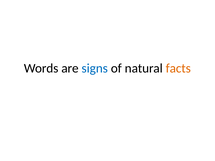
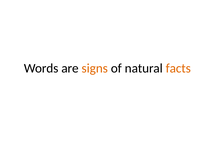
signs colour: blue -> orange (95, 68)
